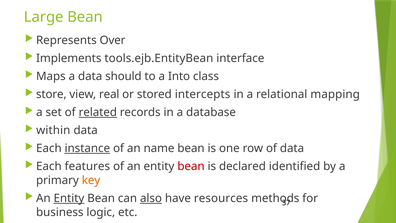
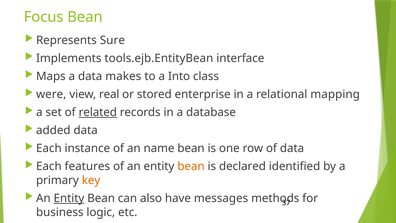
Large: Large -> Focus (44, 17)
Over: Over -> Sure (112, 40)
should: should -> makes (123, 76)
store: store -> were (51, 94)
intercepts: intercepts -> enterprise (203, 94)
within: within -> added (53, 130)
instance underline: present -> none (87, 148)
bean colour: red -> orange (191, 166)
also underline: present -> none (151, 198)
resources: resources -> messages (221, 198)
